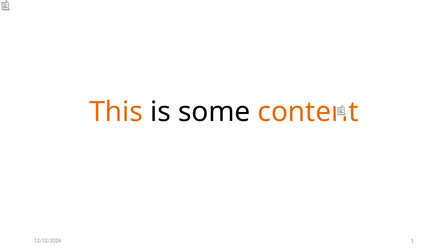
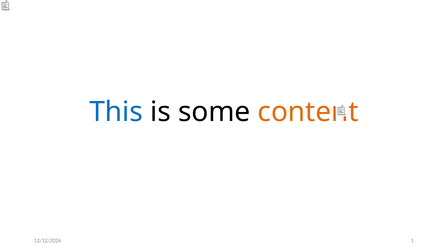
This colour: orange -> blue (116, 112)
